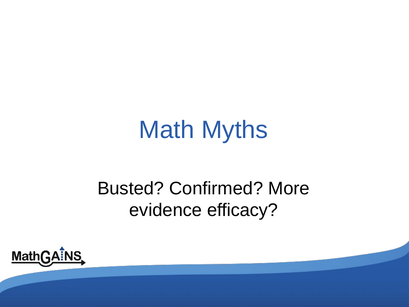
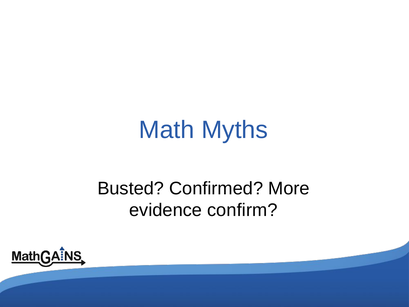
efficacy: efficacy -> confirm (242, 210)
